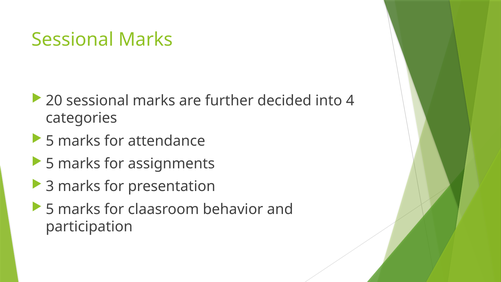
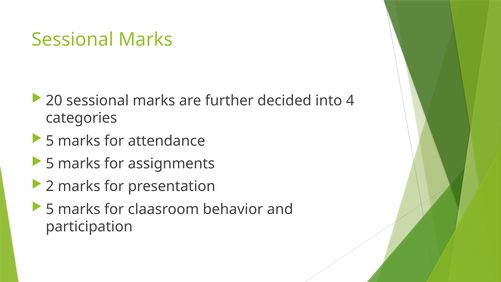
3: 3 -> 2 (50, 186)
